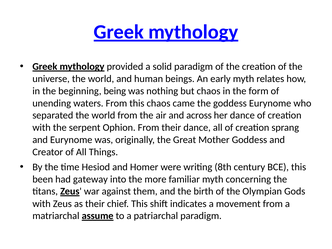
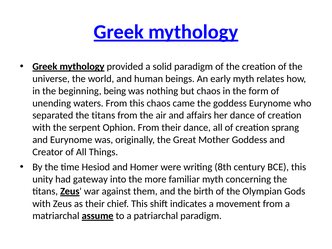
separated the world: world -> titans (103, 115)
across: across -> affairs (199, 115)
been: been -> unity (43, 179)
